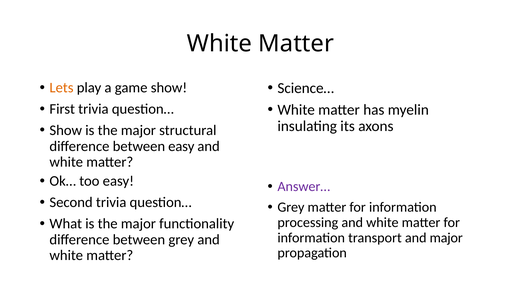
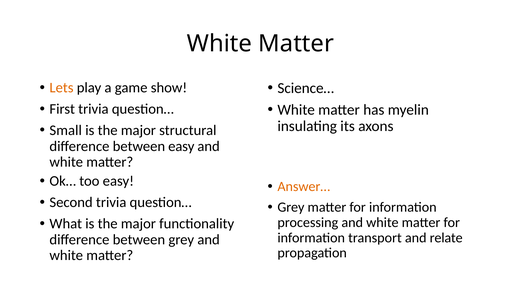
Show: Show -> Small (66, 130)
Answer… colour: purple -> orange (304, 187)
and major: major -> relate (446, 238)
